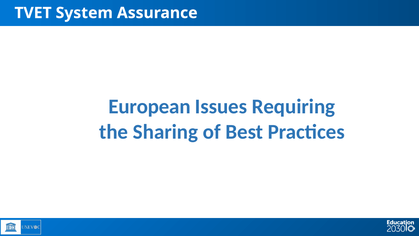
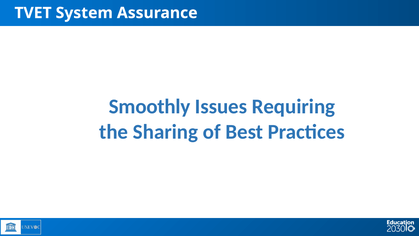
European: European -> Smoothly (150, 106)
